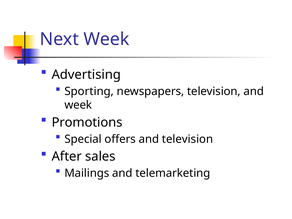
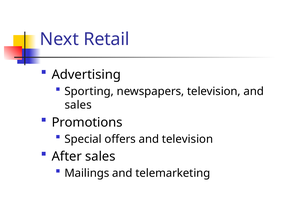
Next Week: Week -> Retail (106, 39)
week: week -> sales (78, 105)
